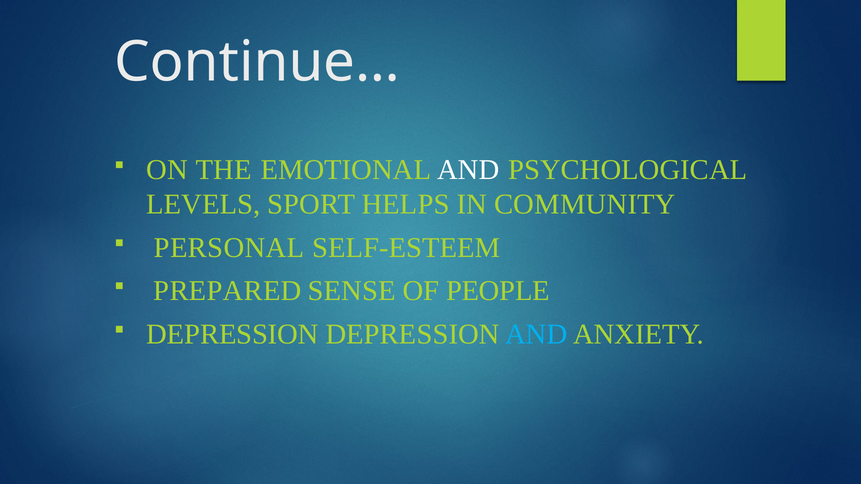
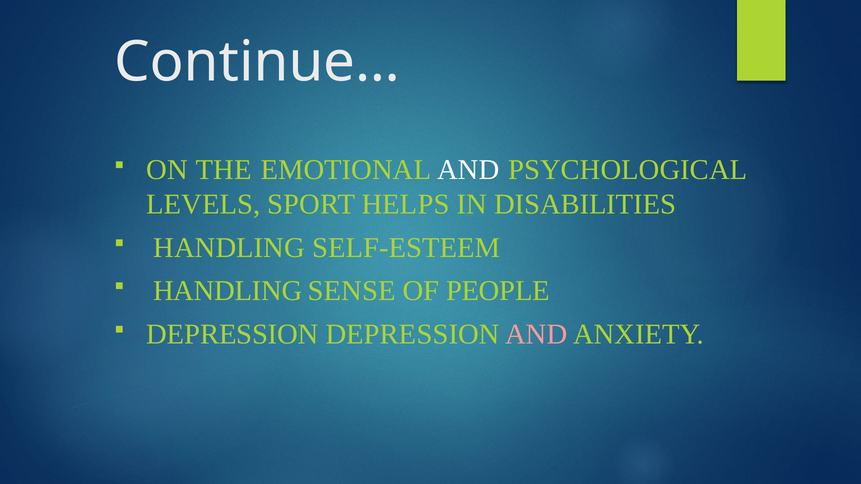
COMMUNITY: COMMUNITY -> DISABILITIES (585, 204)
PERSONAL: PERSONAL -> HANDLING (229, 248)
PREPARED: PREPARED -> HANDLING (228, 291)
AND colour: light blue -> pink (536, 335)
